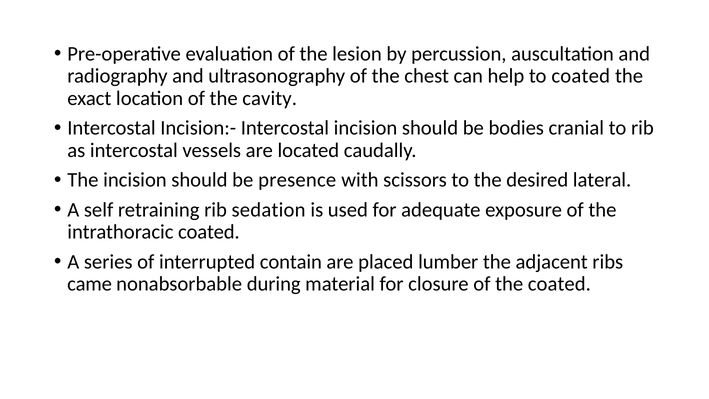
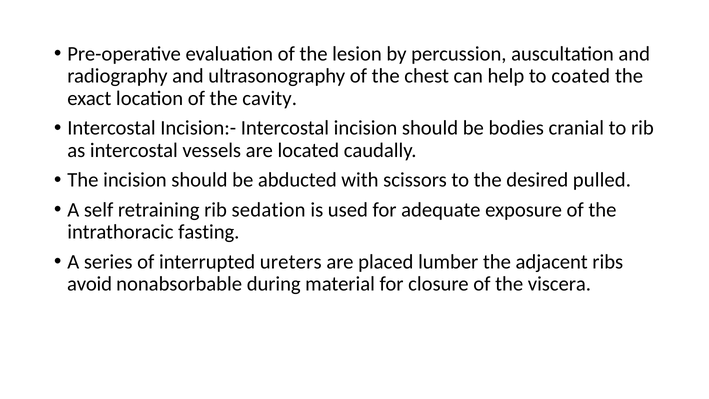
presence: presence -> abducted (297, 180)
lateral: lateral -> pulled (602, 180)
intrathoracic coated: coated -> fasting (209, 232)
contain: contain -> ureters (291, 262)
came: came -> avoid (90, 284)
the coated: coated -> viscera (559, 284)
